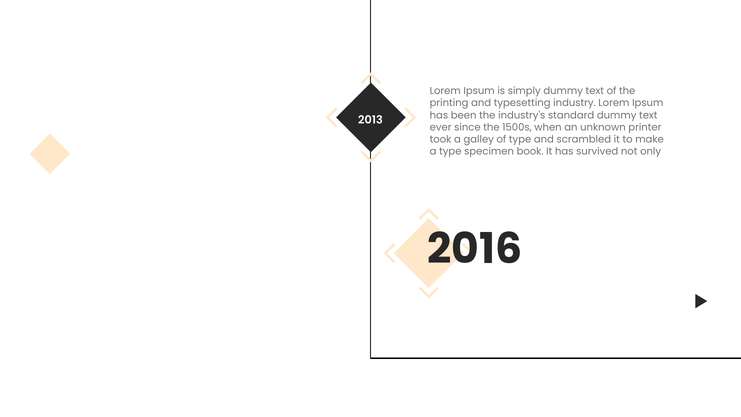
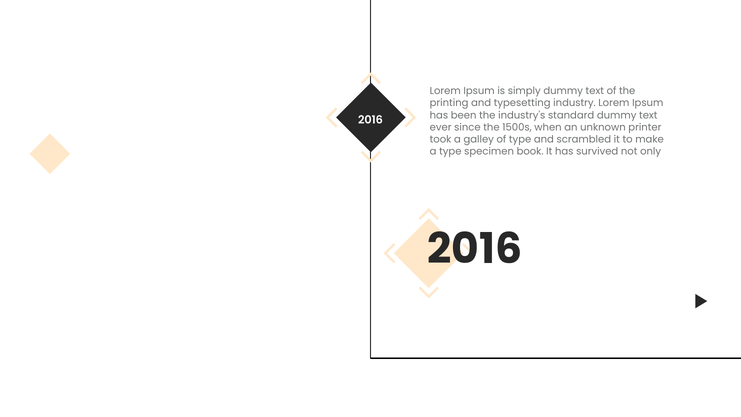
2013: 2013 -> 2016 (370, 120)
